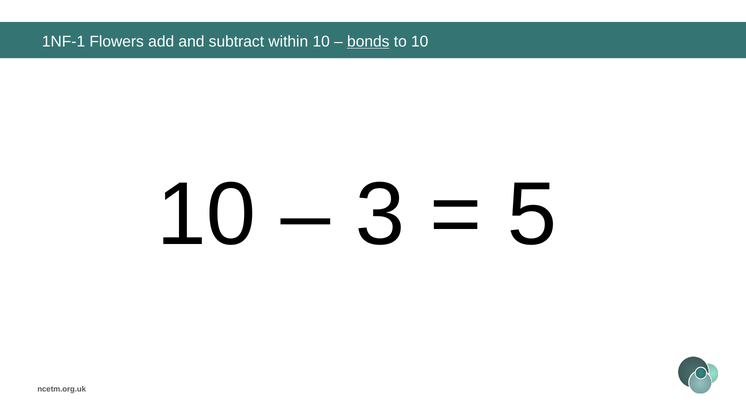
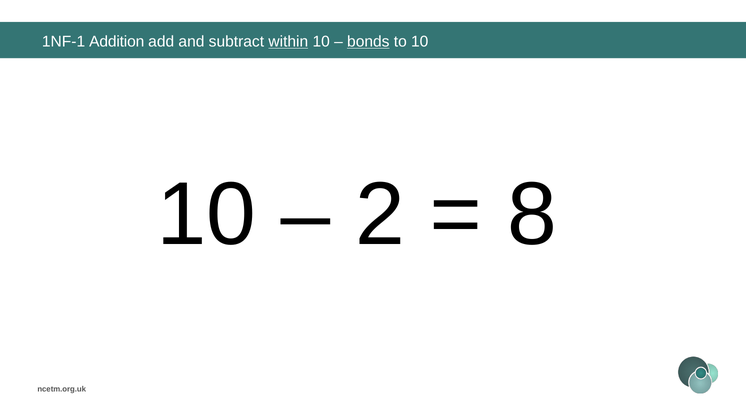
Flowers: Flowers -> Addition (117, 42)
within underline: none -> present (288, 42)
3: 3 -> 2 (380, 215)
5: 5 -> 8 (532, 215)
